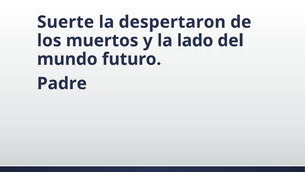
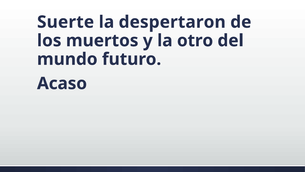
lado: lado -> otro (195, 41)
Padre: Padre -> Acaso (62, 83)
